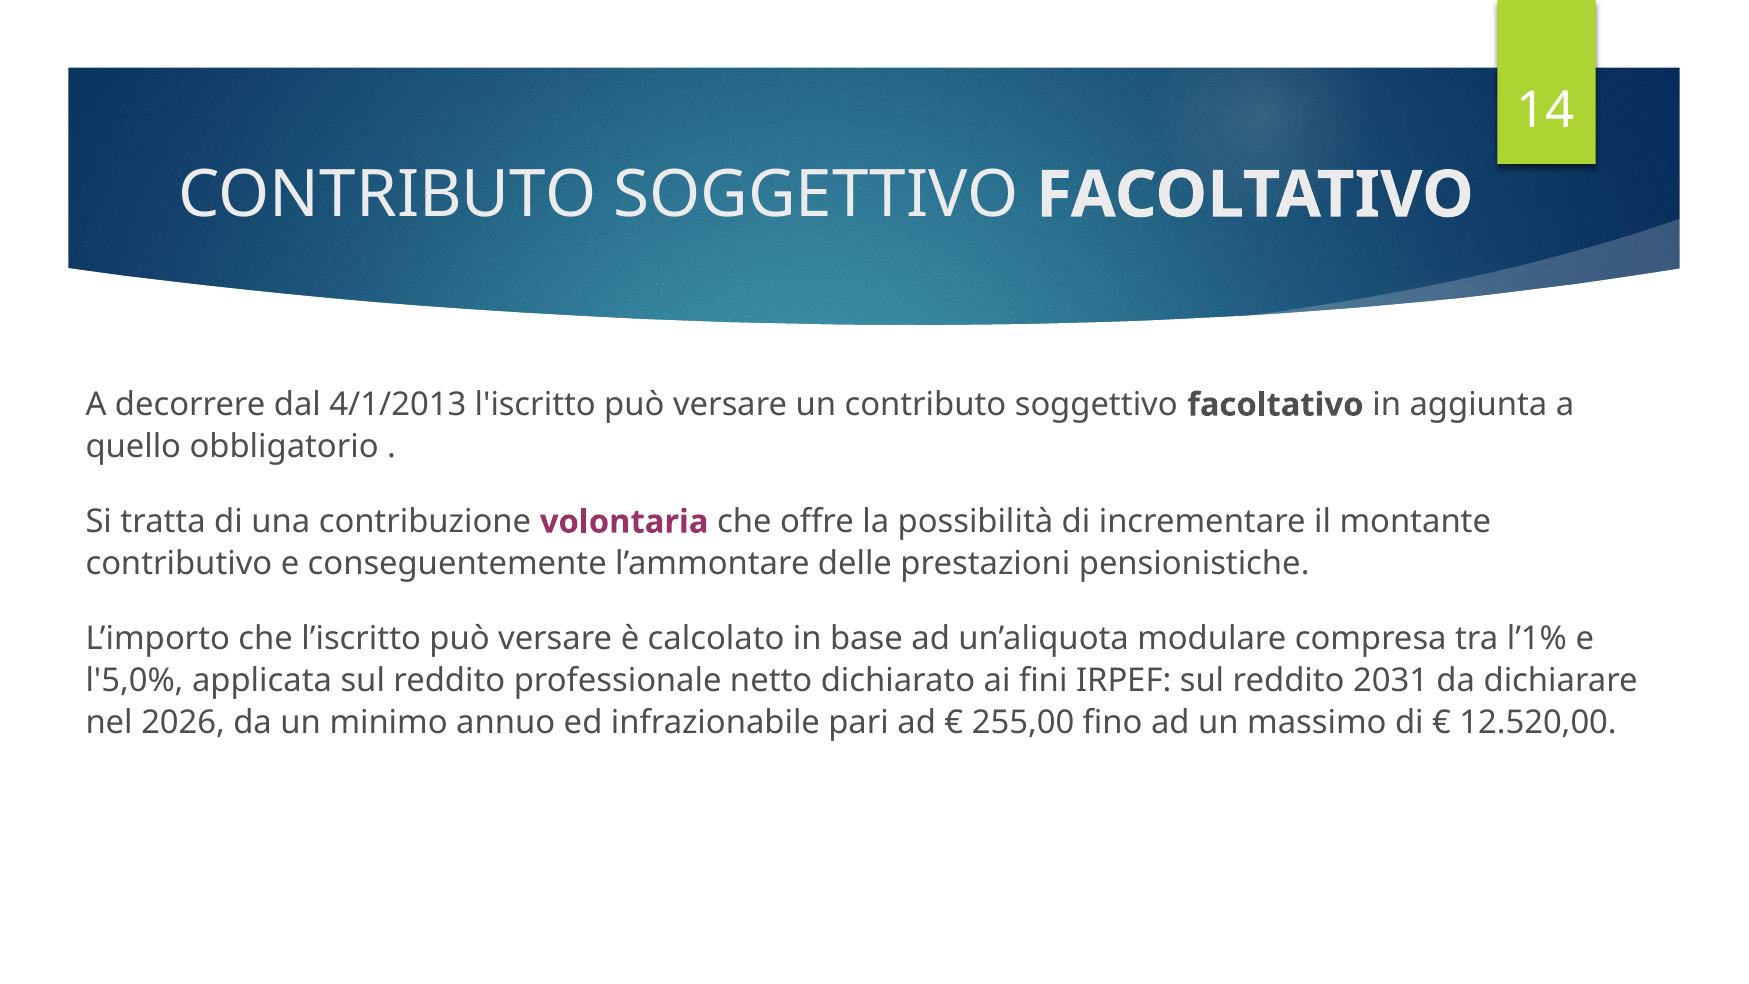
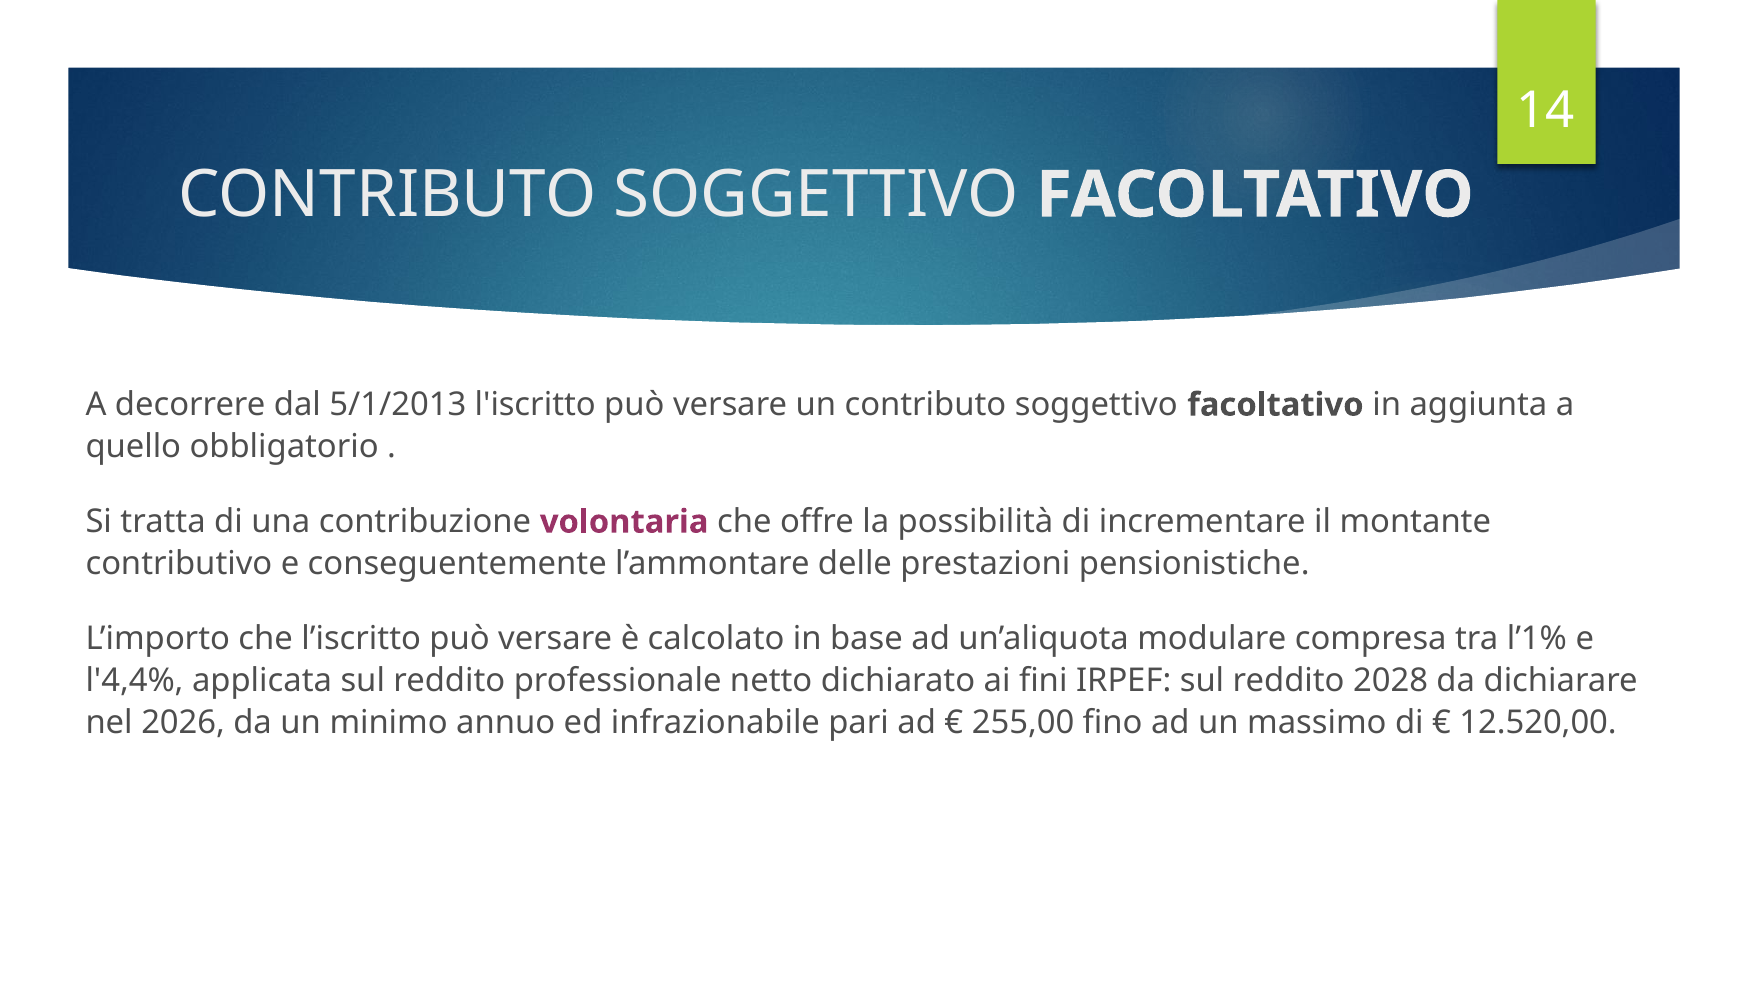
4/1/2013: 4/1/2013 -> 5/1/2013 (398, 405)
l'5,0%: l'5,0% -> l'4,4% (135, 681)
2031: 2031 -> 2028 (1391, 681)
